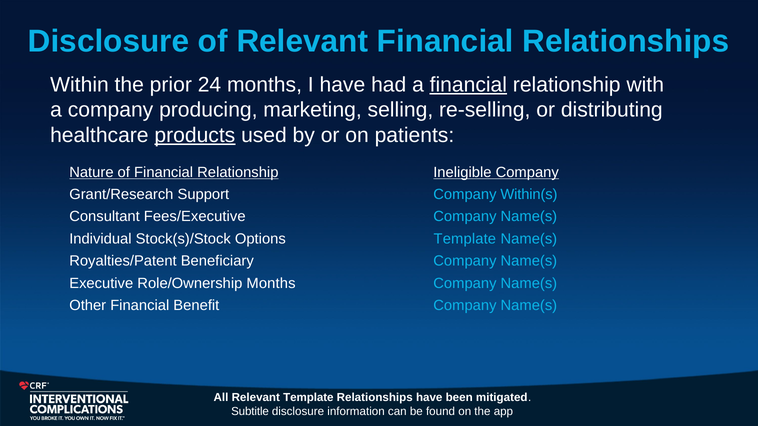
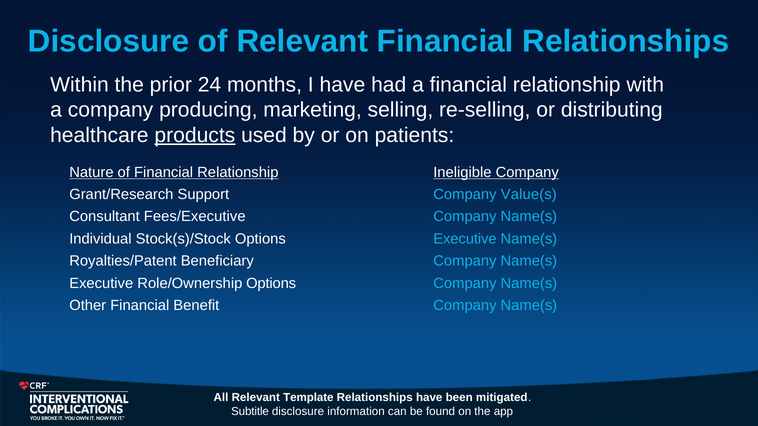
financial underline: present -> none (468, 85)
Within(s: Within(s -> Value(s (529, 195)
Options Template: Template -> Executive (465, 239)
Role/Ownership Months: Months -> Options (271, 284)
